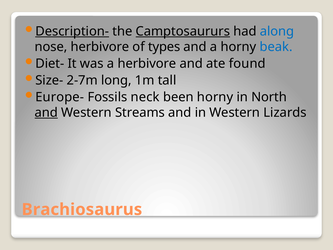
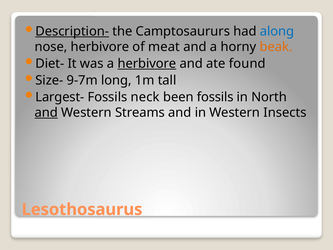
Camptosaururs underline: present -> none (183, 31)
types: types -> meat (164, 47)
beak colour: blue -> orange (276, 47)
herbivore underline: none -> present (147, 64)
2-7m: 2-7m -> 9-7m (82, 80)
Europe-: Europe- -> Largest- (60, 97)
been horny: horny -> fossils (215, 97)
Lizards: Lizards -> Insects (285, 113)
Brachiosaurus: Brachiosaurus -> Lesothosaurus (82, 209)
